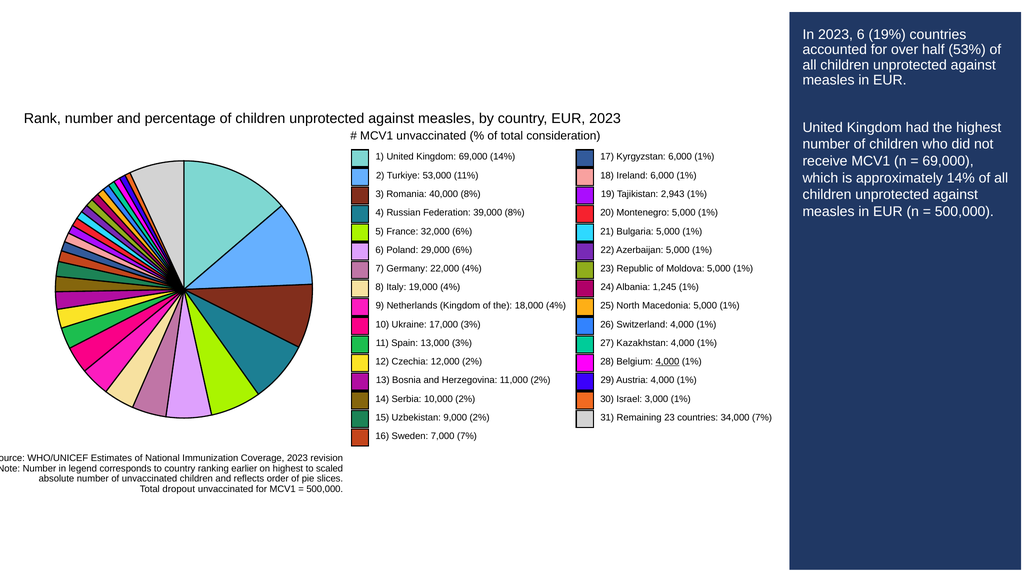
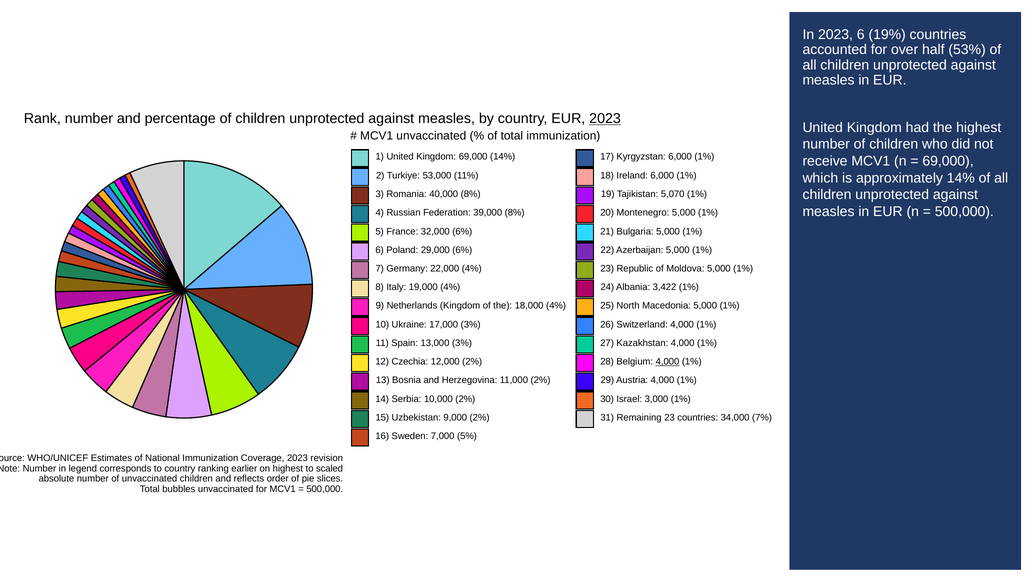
2023 underline: none -> present (605, 118)
total consideration: consideration -> immunization (563, 136)
2,943: 2,943 -> 5,070 (673, 194)
1,245: 1,245 -> 3,422 (665, 287)
7,000 7%: 7% -> 5% (467, 436)
dropout: dropout -> bubbles (179, 489)
